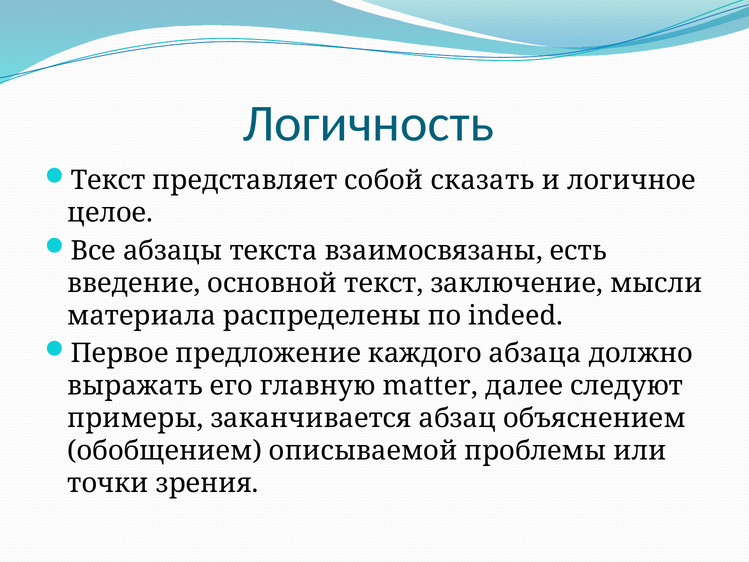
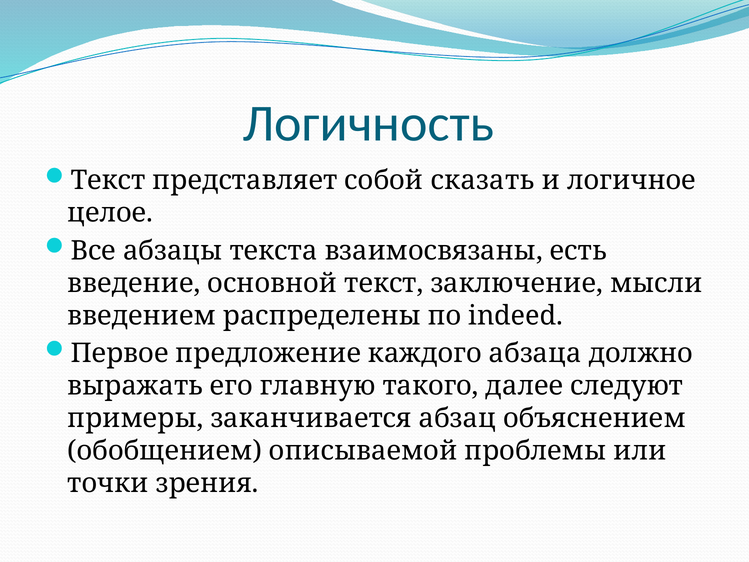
материала: материала -> введением (142, 315)
matter: matter -> такого (431, 386)
